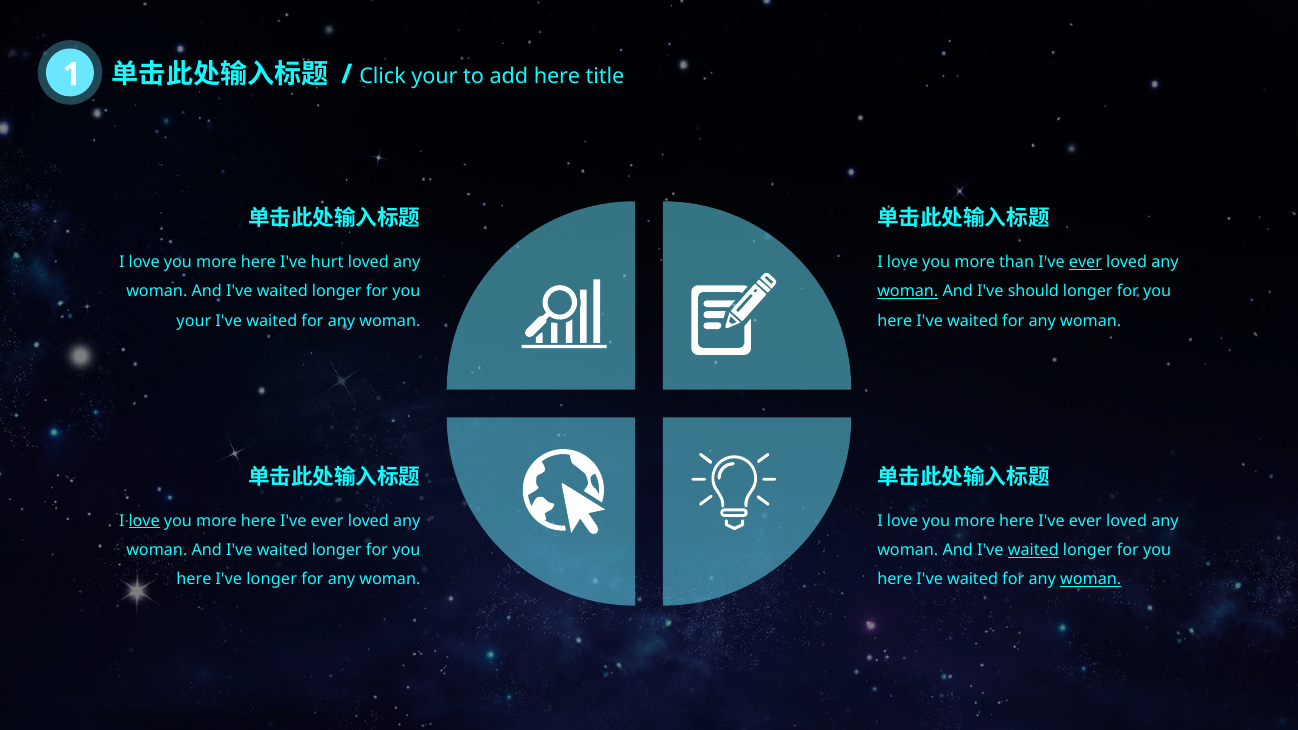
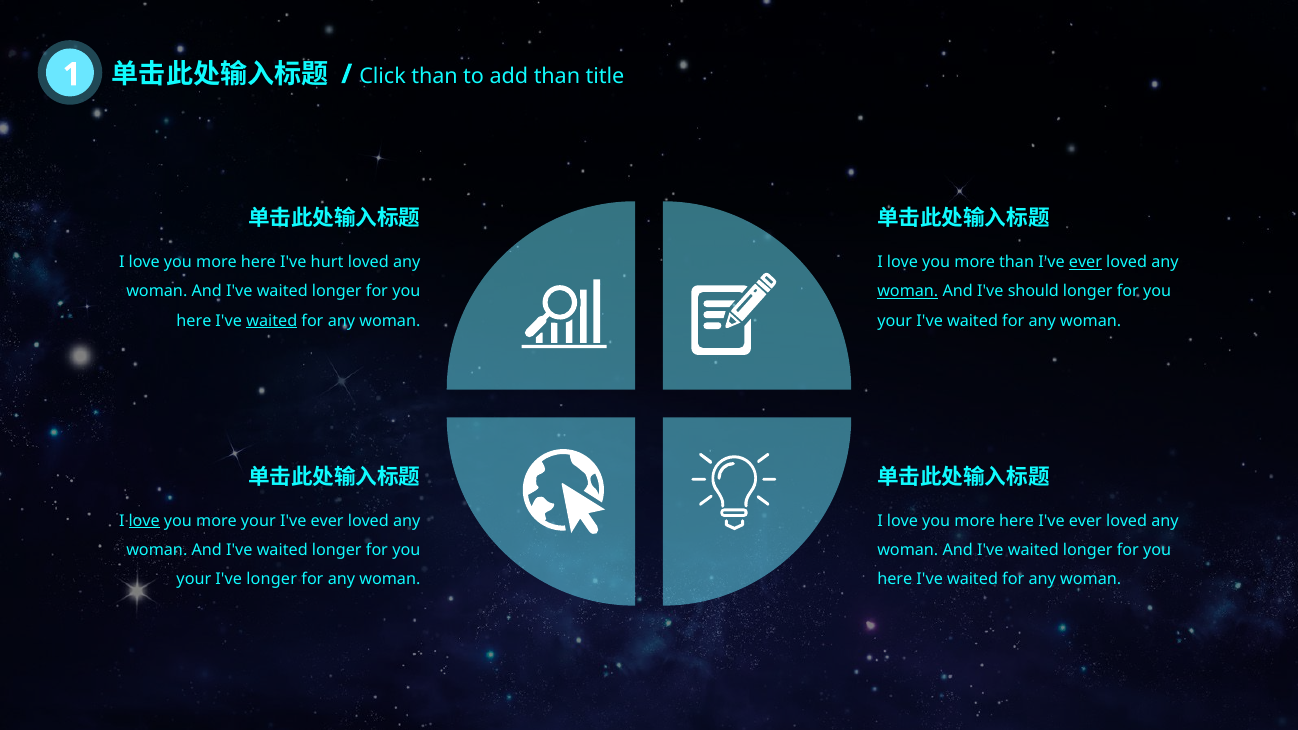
Click your: your -> than (435, 76)
add here: here -> than (557, 76)
your: your -> here (194, 321)
waited underline: none -> present (272, 321)
here: here -> your (895, 321)
here: here -> your (258, 521)
waited underline: present -> none (1033, 550)
here: here -> your (194, 579)
woman underline: present -> none (1091, 579)
